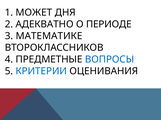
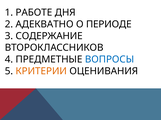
МОЖЕТ: МОЖЕТ -> РАБОТЕ (34, 13)
МАТЕМАТИКЕ: МАТЕМАТИКЕ -> СОДЕРЖАНИЕ (49, 36)
КРИТЕРИИ colour: blue -> orange (41, 72)
